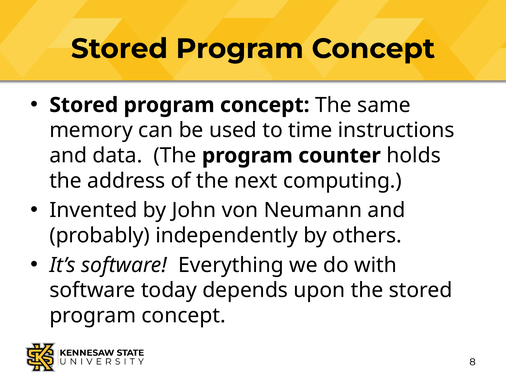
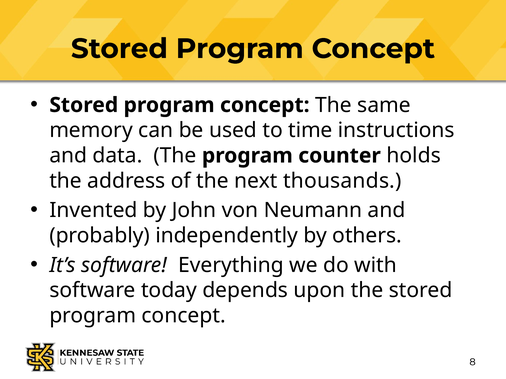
computing: computing -> thousands (342, 181)
